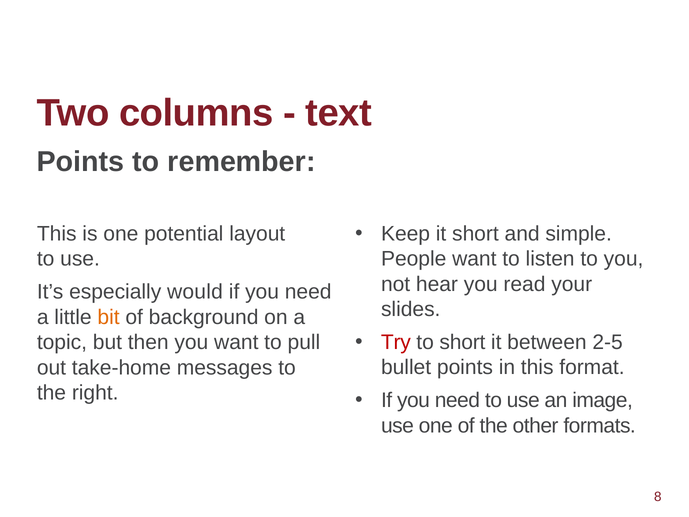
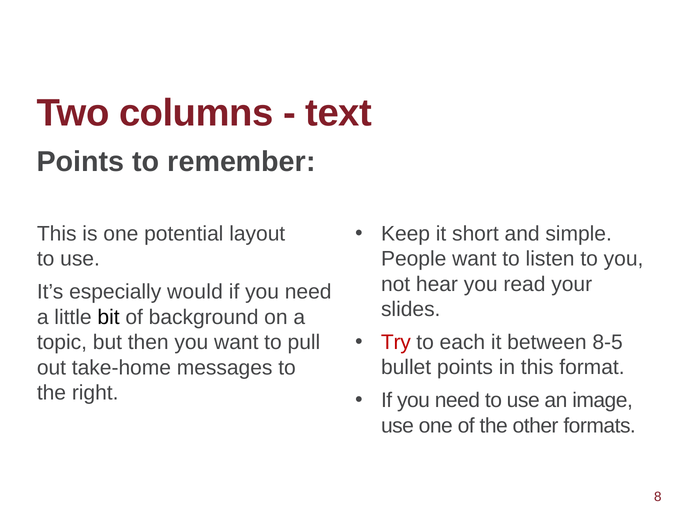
bit colour: orange -> black (109, 317)
to short: short -> each (462, 342)
2-5: 2-5 -> 8-5 (608, 342)
